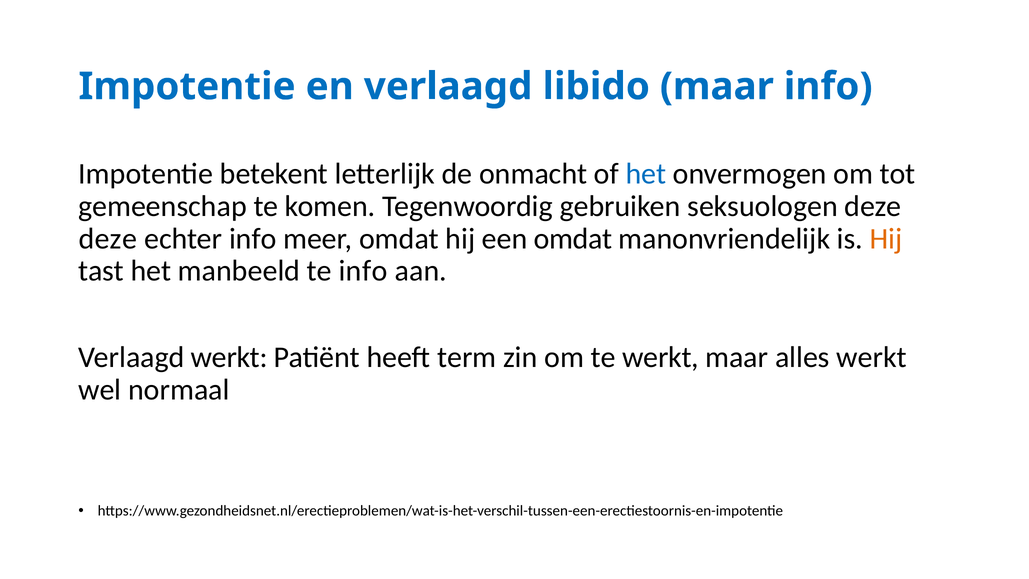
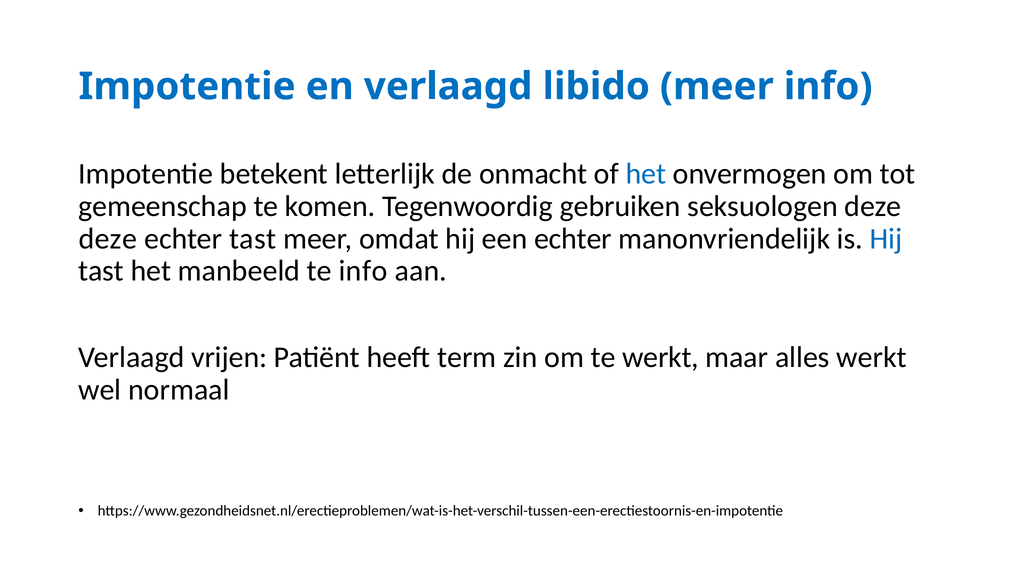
libido maar: maar -> meer (717, 86)
echter info: info -> tast (253, 239)
een omdat: omdat -> echter (573, 239)
Hij colour: orange -> blue (886, 239)
Verlaagd werkt: werkt -> vrijen (229, 357)
